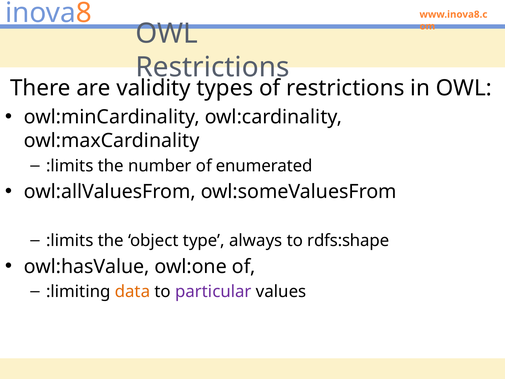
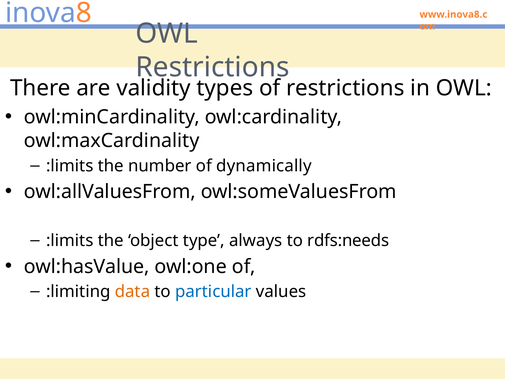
enumerated: enumerated -> dynamically (264, 166)
rdfs:shape: rdfs:shape -> rdfs:needs (348, 240)
particular colour: purple -> blue (213, 291)
